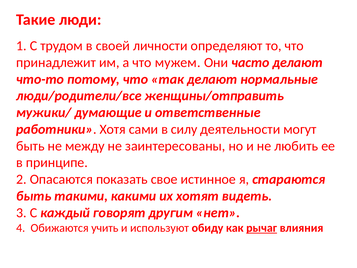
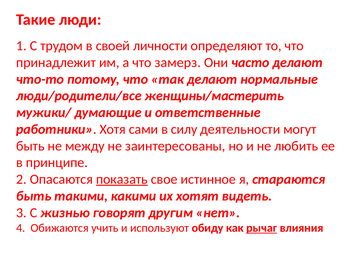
мужем: мужем -> замерз (178, 62)
женщины/отправить: женщины/отправить -> женщины/мастерить (214, 96)
показать underline: none -> present (122, 179)
каждый: каждый -> жизнью (65, 212)
